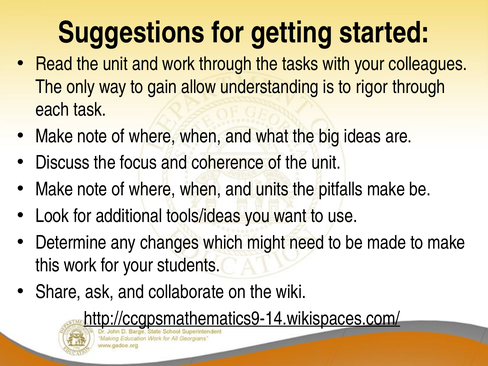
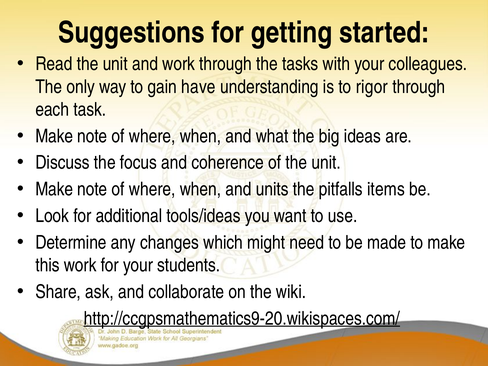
allow: allow -> have (198, 87)
pitfalls make: make -> items (386, 189)
http://ccgpsmathematics9-14.wikispaces.com/: http://ccgpsmathematics9-14.wikispaces.com/ -> http://ccgpsmathematics9-20.wikispaces.com/ (242, 318)
